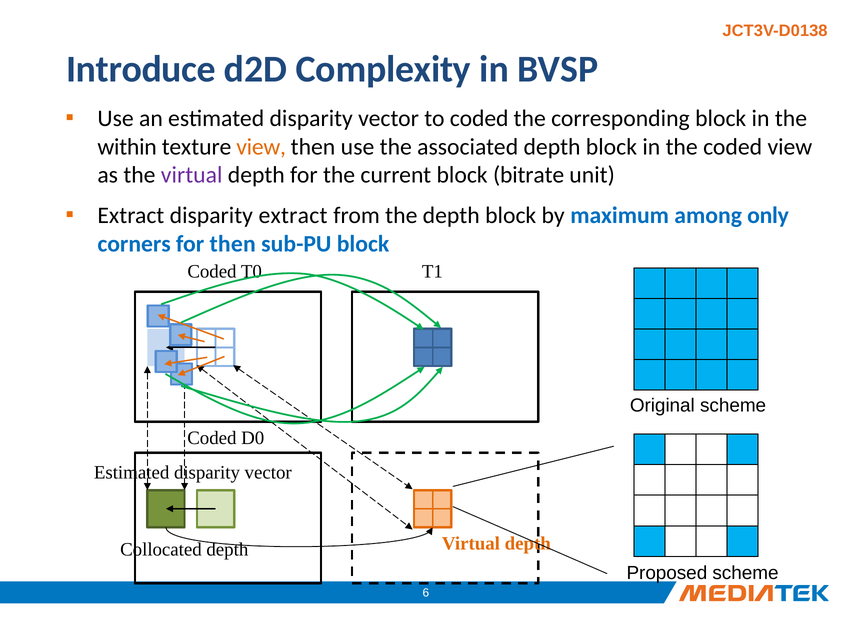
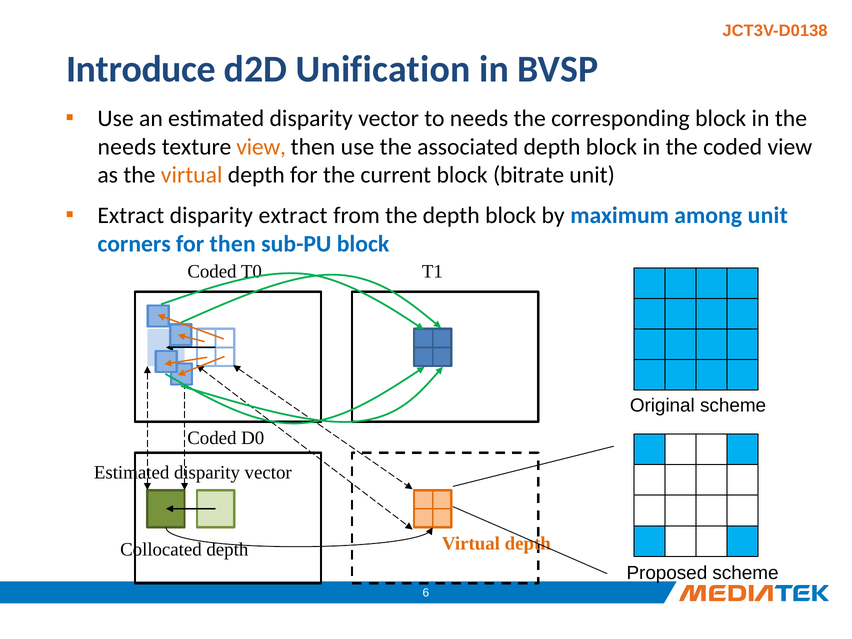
Complexity: Complexity -> Unification (383, 69)
to coded: coded -> needs (479, 118)
within: within -> needs (127, 147)
virtual colour: purple -> orange (192, 175)
among only: only -> unit (768, 215)
